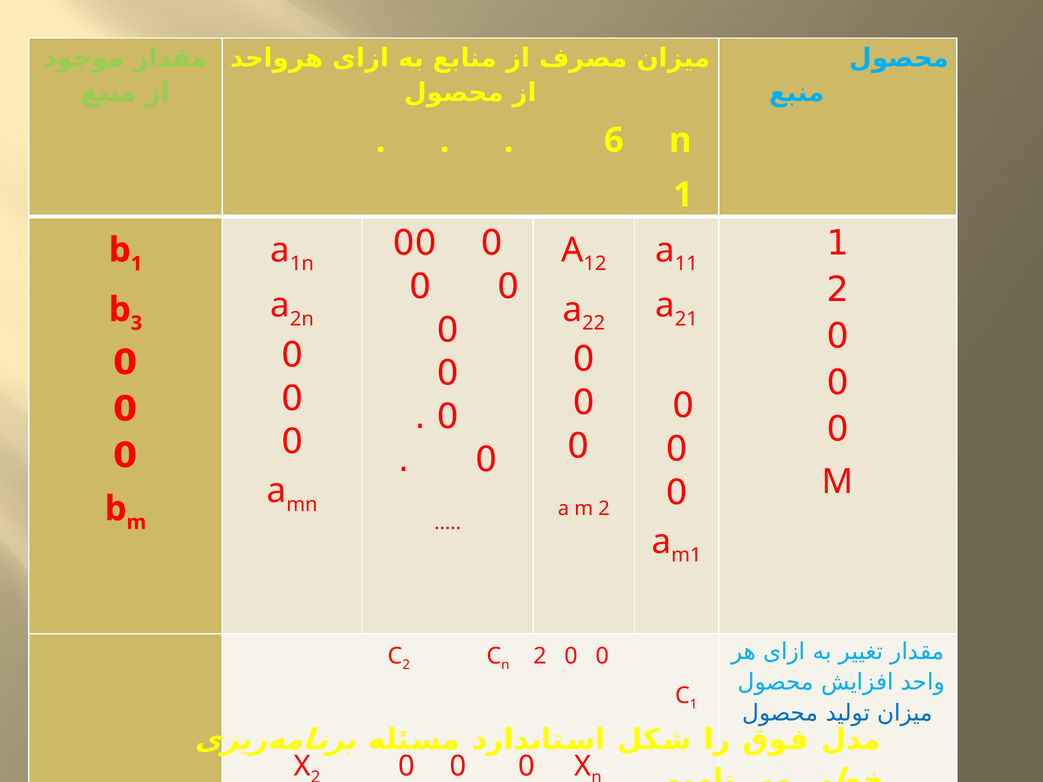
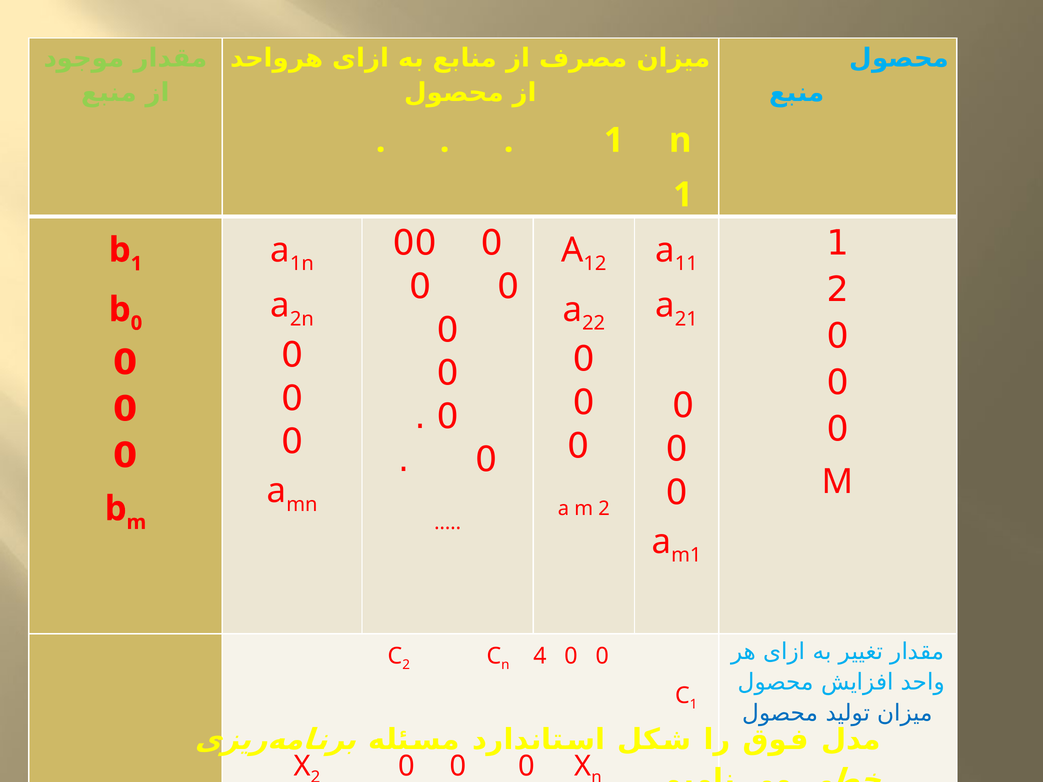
6: 6 -> 1 (614, 140)
3: 3 -> 0 (136, 323)
n 2: 2 -> 4 (540, 656)
